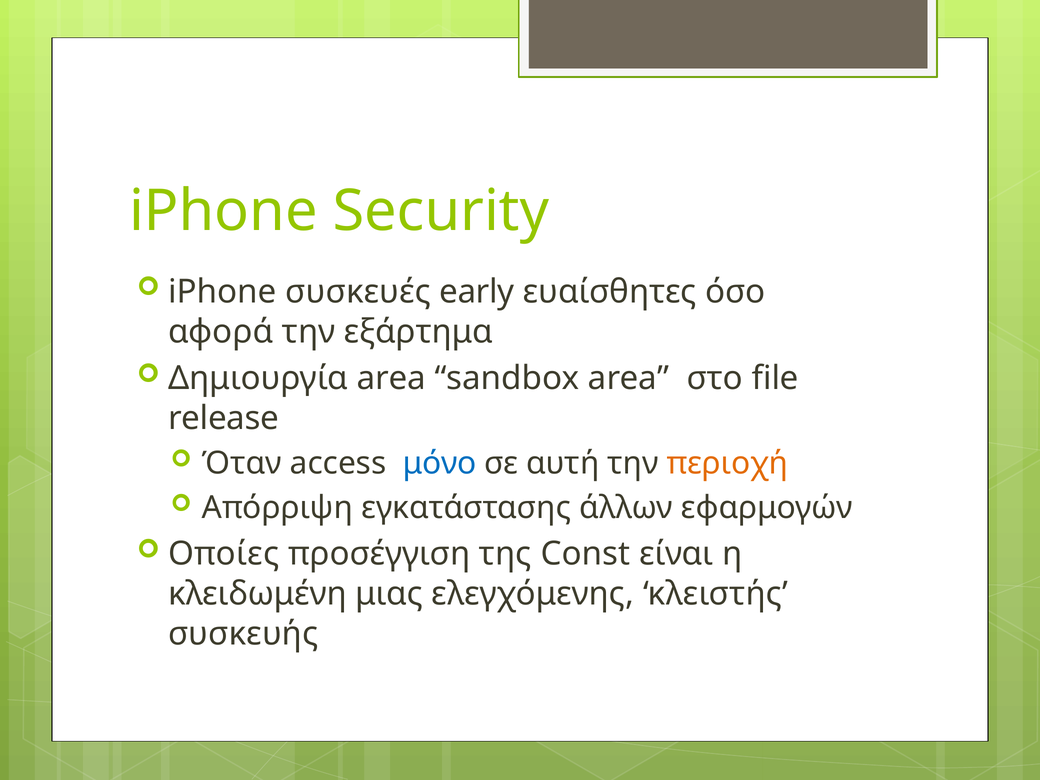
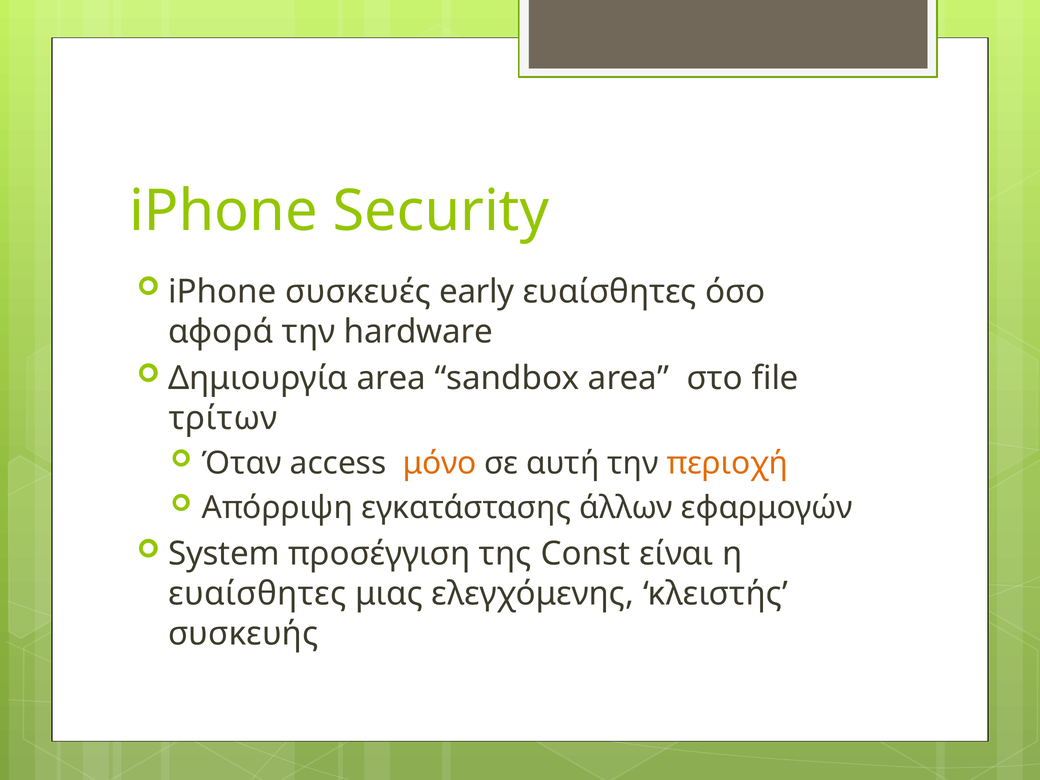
εξάρτημα: εξάρτημα -> hardware (418, 332)
release: release -> τρίτων (223, 418)
μόνο colour: blue -> orange (440, 463)
Οποίες: Οποίες -> System (224, 554)
κλειδωμένη: κλειδωμένη -> ευαίσθητες (257, 594)
